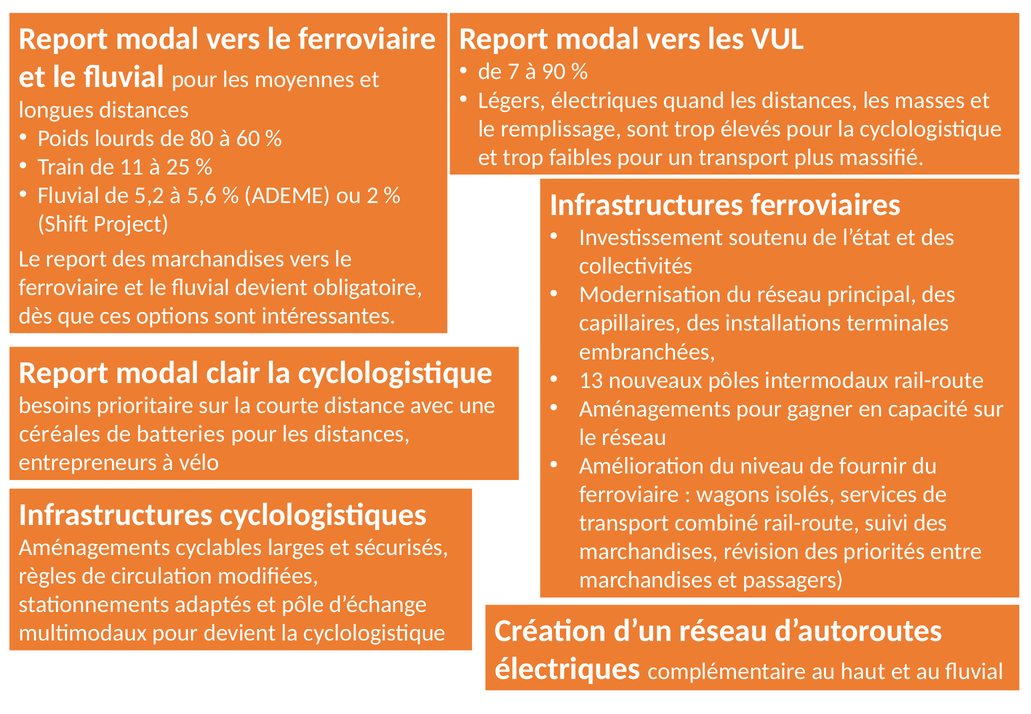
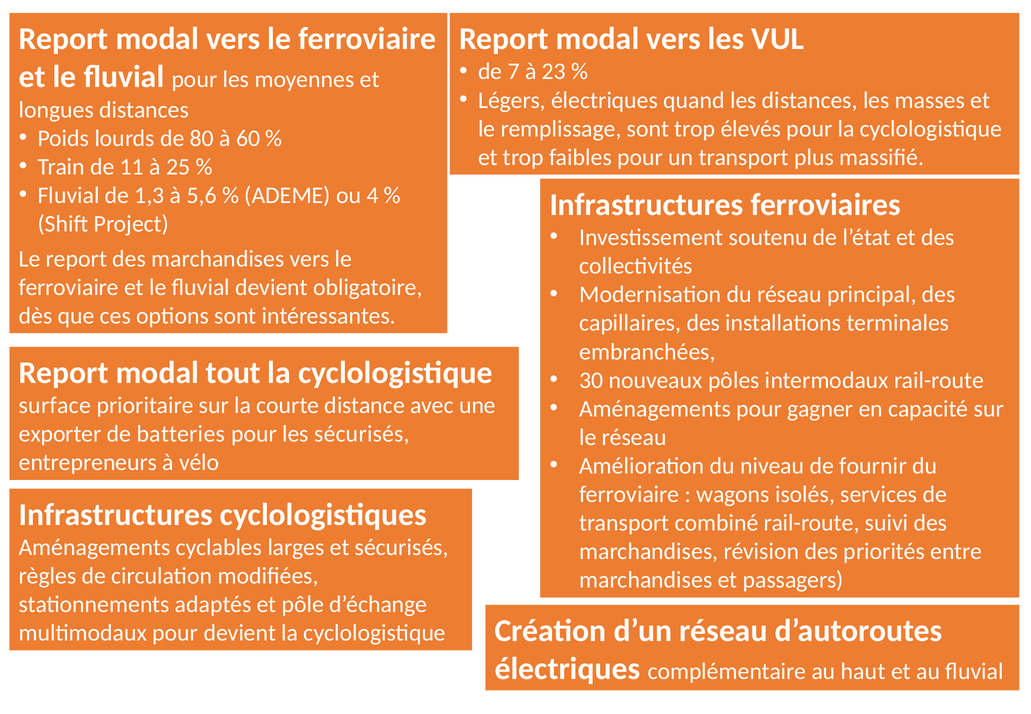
90: 90 -> 23 (554, 72)
5,2: 5,2 -> 1,3 (149, 195)
2: 2 -> 4 (373, 195)
clair: clair -> tout (233, 373)
13: 13 -> 30 (591, 380)
besoins: besoins -> surface (55, 405)
céréales: céréales -> exporter (60, 434)
pour les distances: distances -> sécurisés (362, 434)
